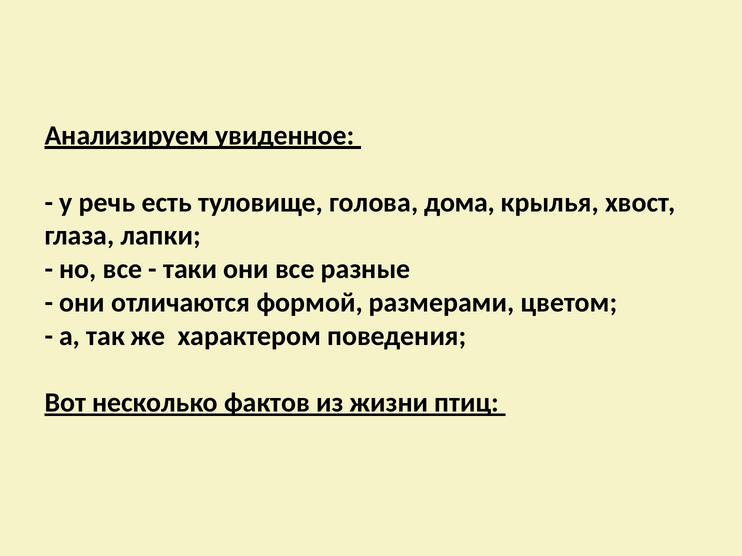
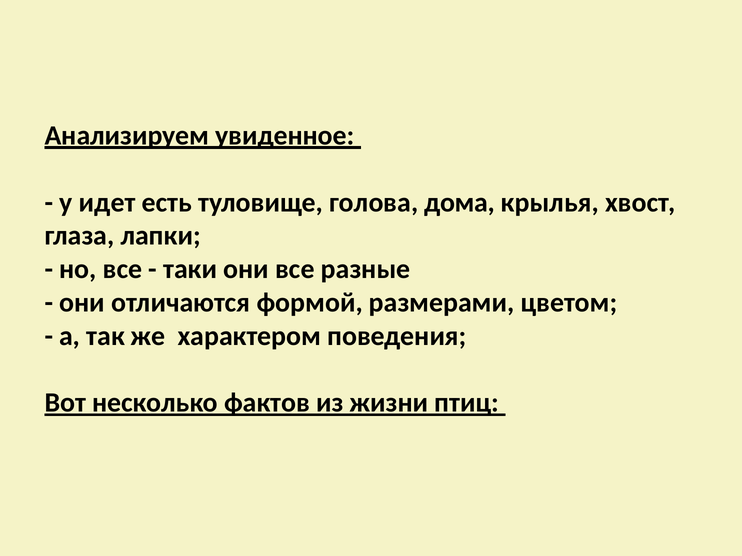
речь: речь -> идет (107, 203)
